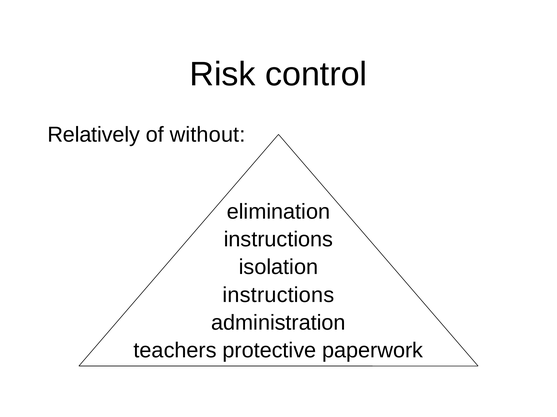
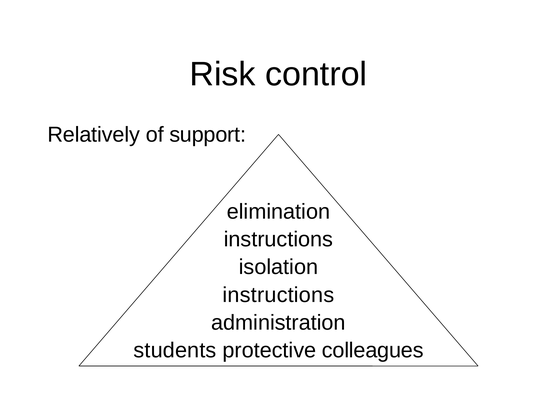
without: without -> support (208, 135)
teachers: teachers -> students (175, 351)
paperwork: paperwork -> colleagues (373, 351)
